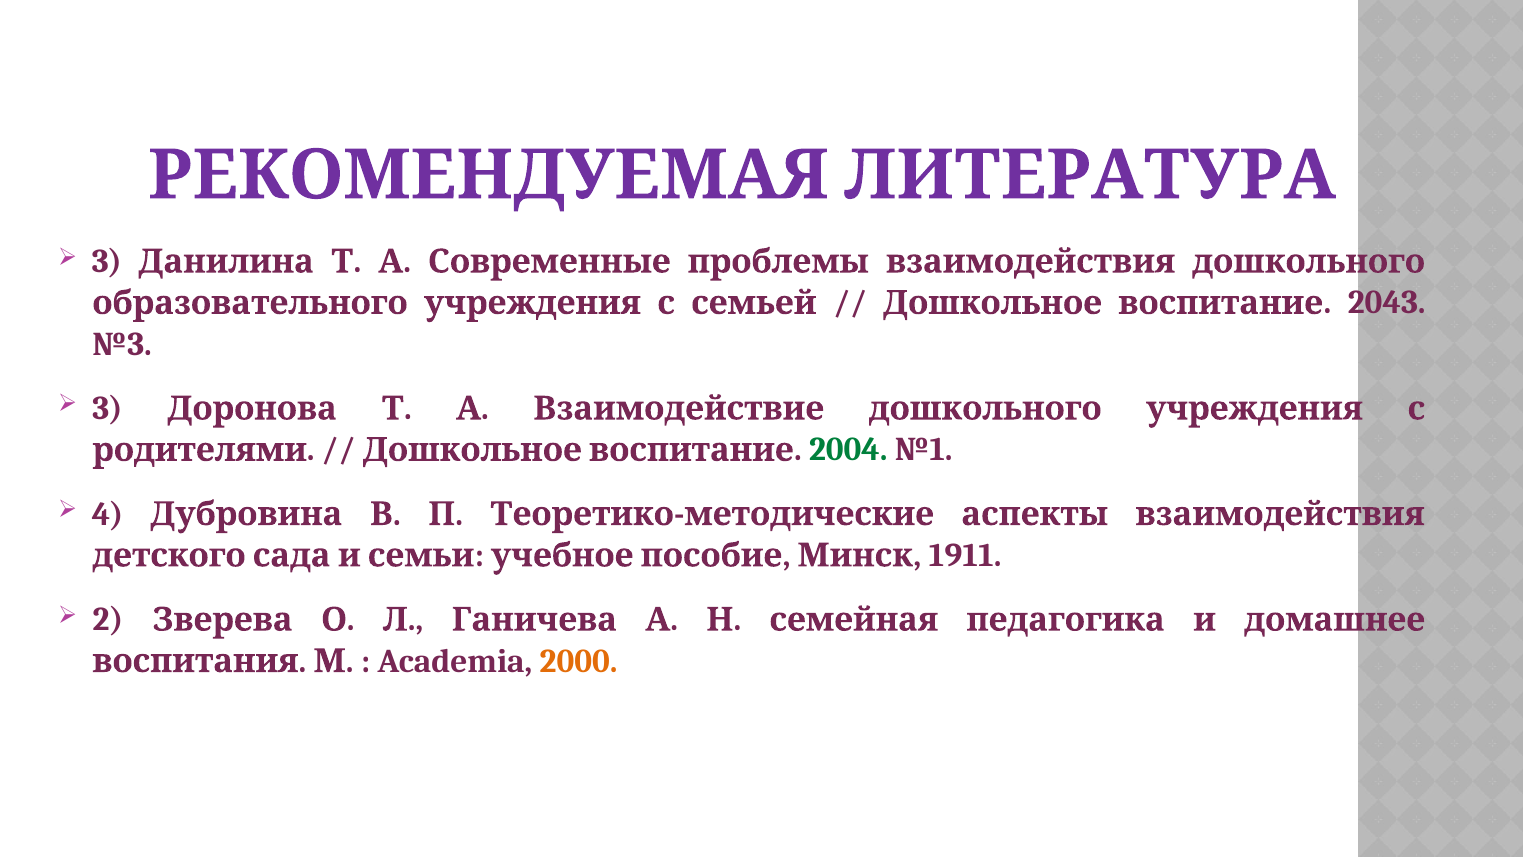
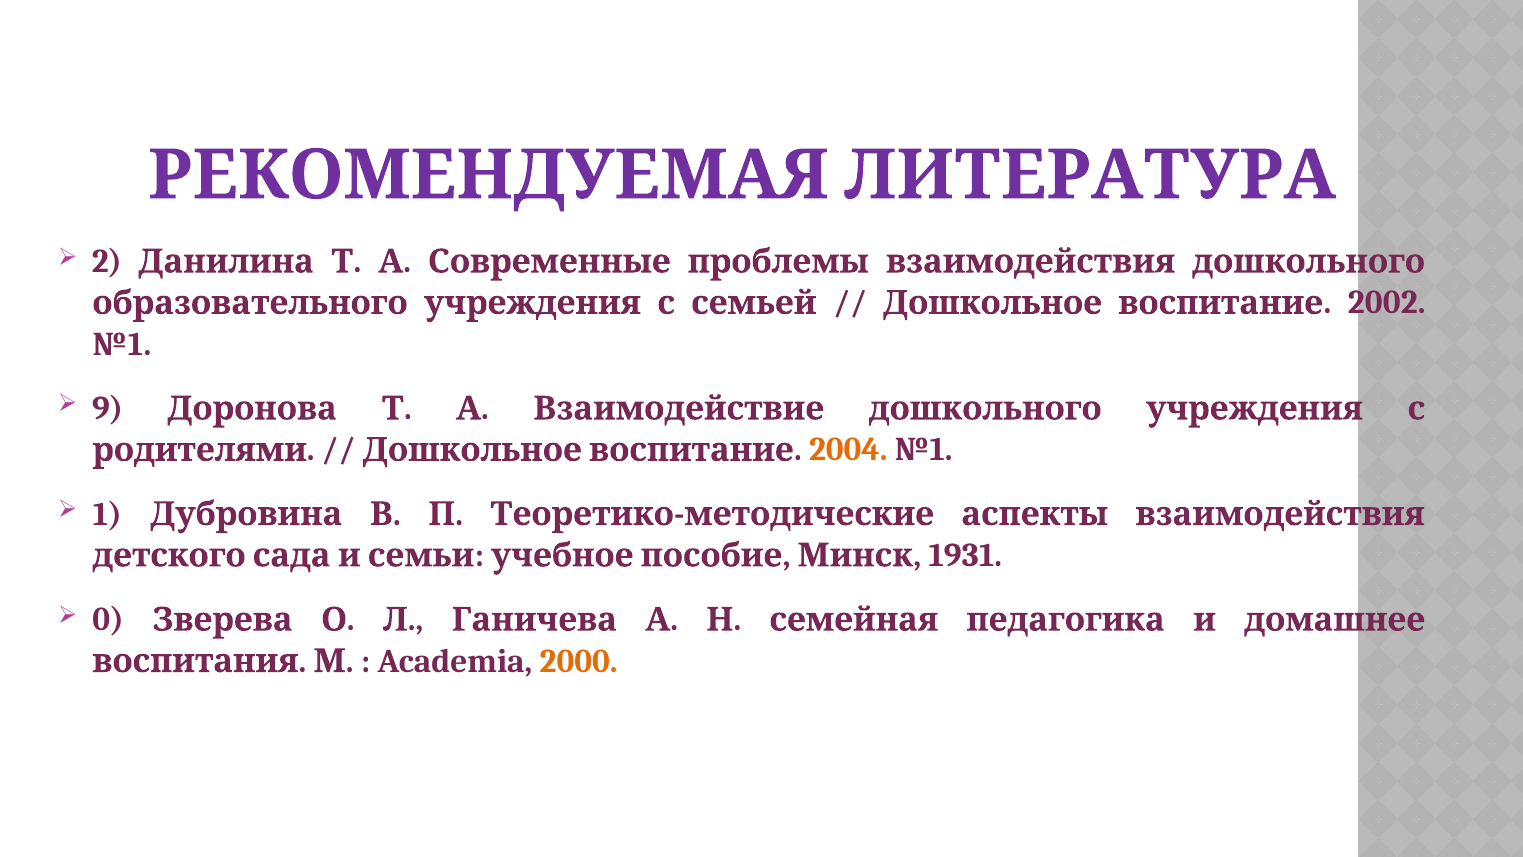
3: 3 -> 2 (107, 261)
2043: 2043 -> 2002 (1387, 303)
№3: №3 -> №1 (122, 344)
3: 3 -> 9 (108, 408)
2004 colour: green -> orange (848, 450)
4: 4 -> 1 (107, 514)
1911: 1911 -> 1931 (965, 555)
2: 2 -> 0 (108, 619)
